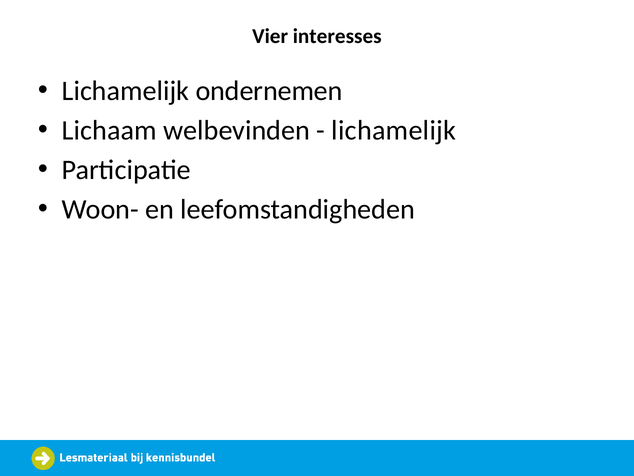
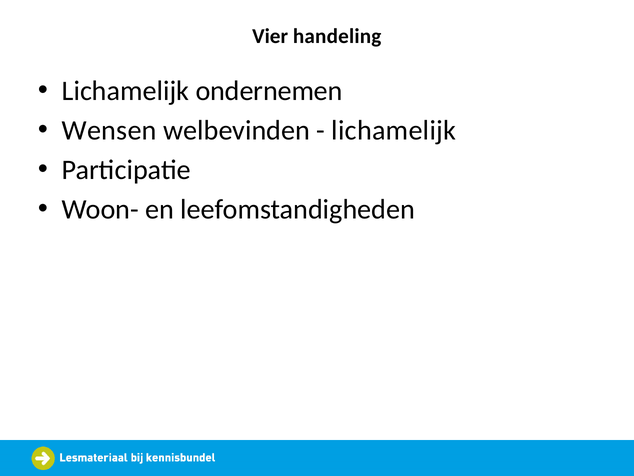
interesses: interesses -> handeling (337, 36)
Lichaam: Lichaam -> Wensen (109, 131)
